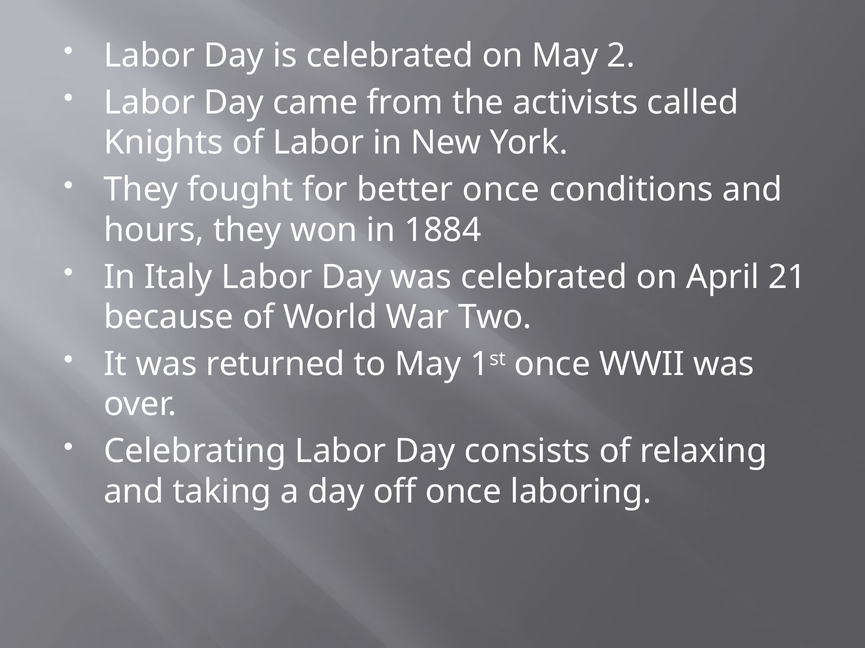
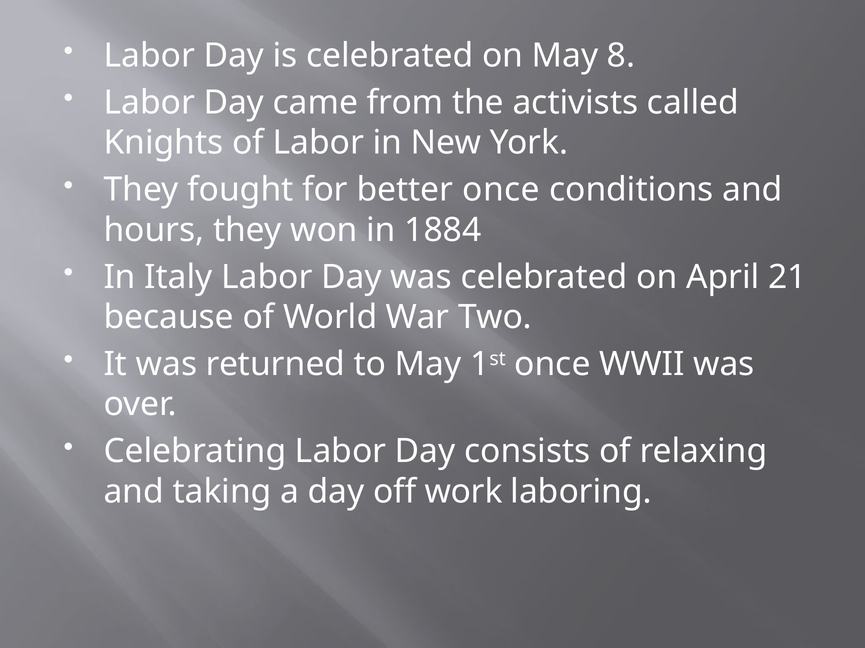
2: 2 -> 8 (621, 56)
off once: once -> work (464, 492)
